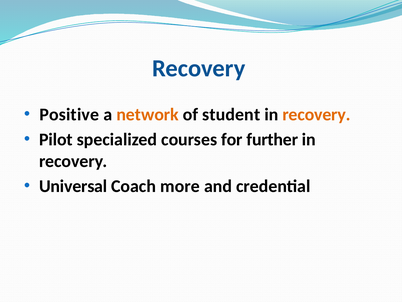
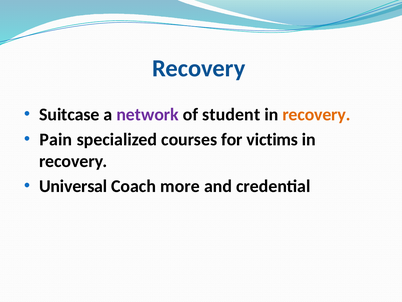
Positive: Positive -> Suitcase (69, 114)
network colour: orange -> purple (148, 114)
Pilot: Pilot -> Pain (56, 139)
further: further -> victims (272, 139)
